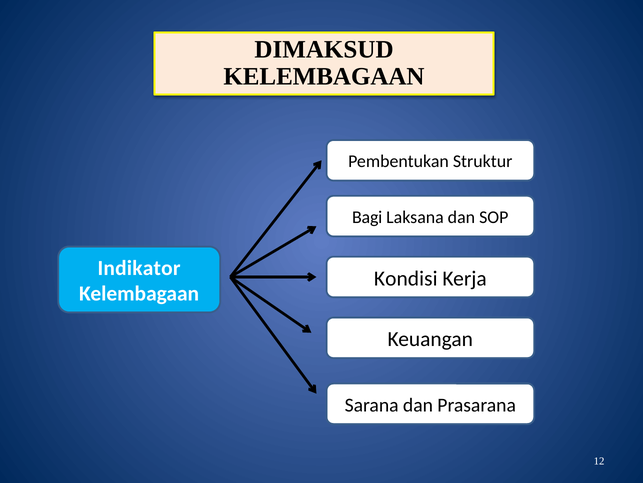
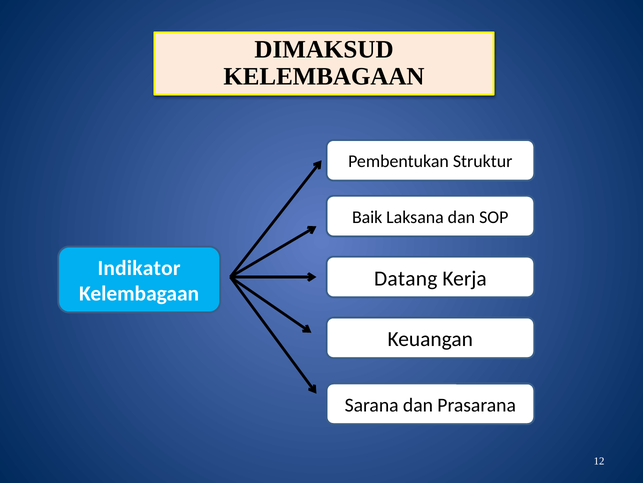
Bagi: Bagi -> Baik (367, 217)
Kondisi: Kondisi -> Datang (406, 278)
